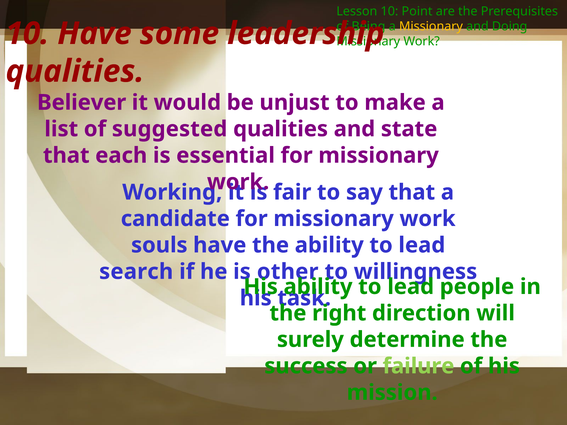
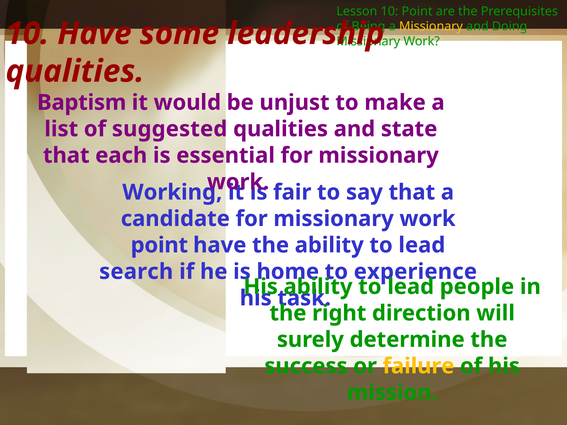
Believer: Believer -> Baptism (82, 103)
souls: souls -> point (159, 245)
other: other -> home (288, 272)
willingness: willingness -> experience (415, 272)
failure colour: light green -> yellow (418, 366)
